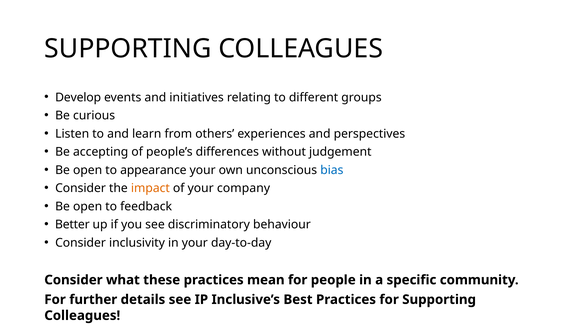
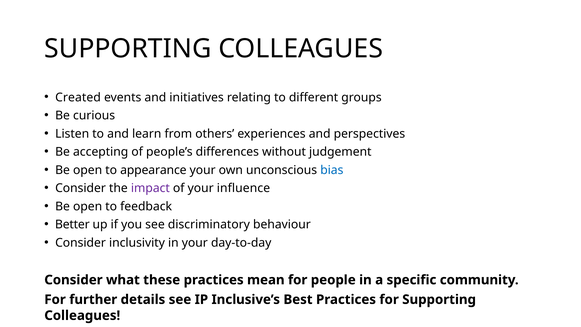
Develop: Develop -> Created (78, 97)
impact colour: orange -> purple (150, 188)
company: company -> influence (243, 188)
